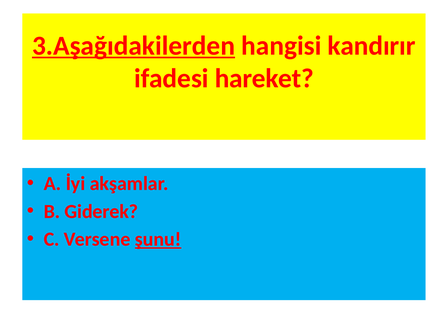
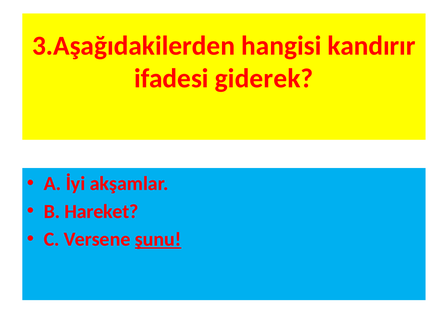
3.Aşağıdakilerden underline: present -> none (134, 46)
hareket: hareket -> giderek (264, 79)
Giderek: Giderek -> Hareket (101, 211)
